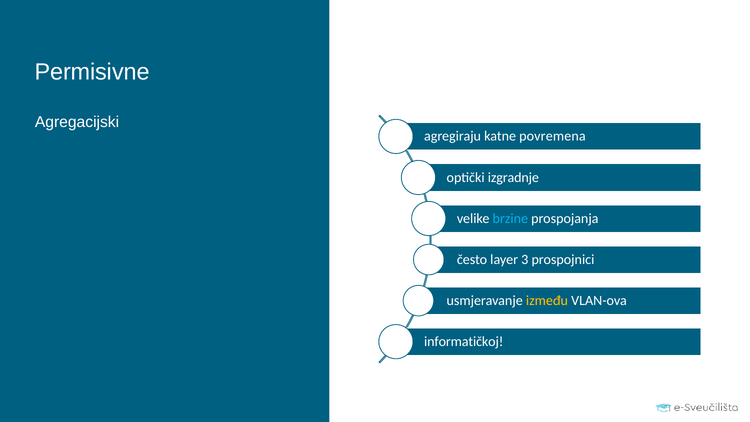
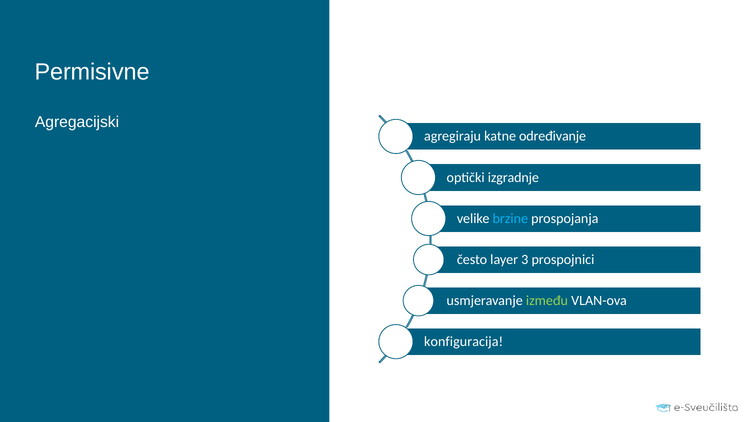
povremena: povremena -> određivanje (553, 136)
između colour: yellow -> light green (547, 300)
informatičkoj: informatičkoj -> konfiguracija (464, 341)
